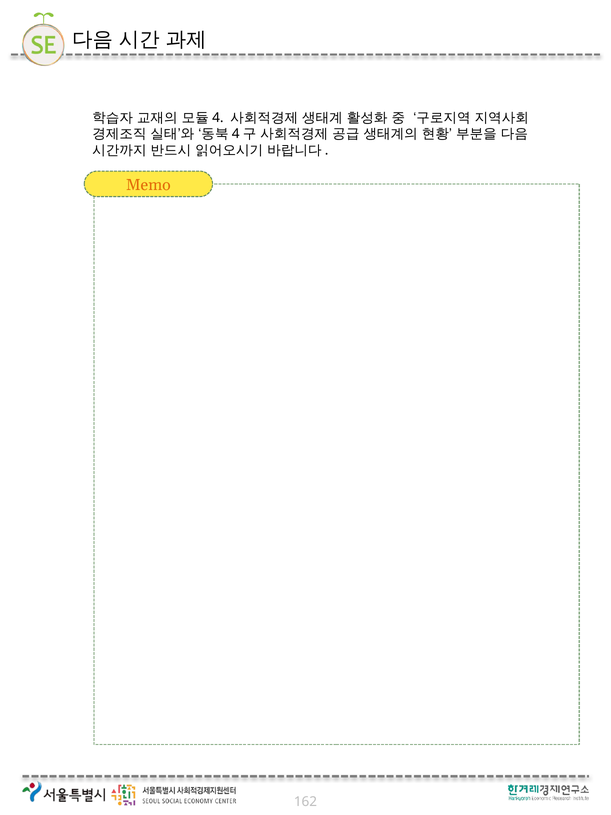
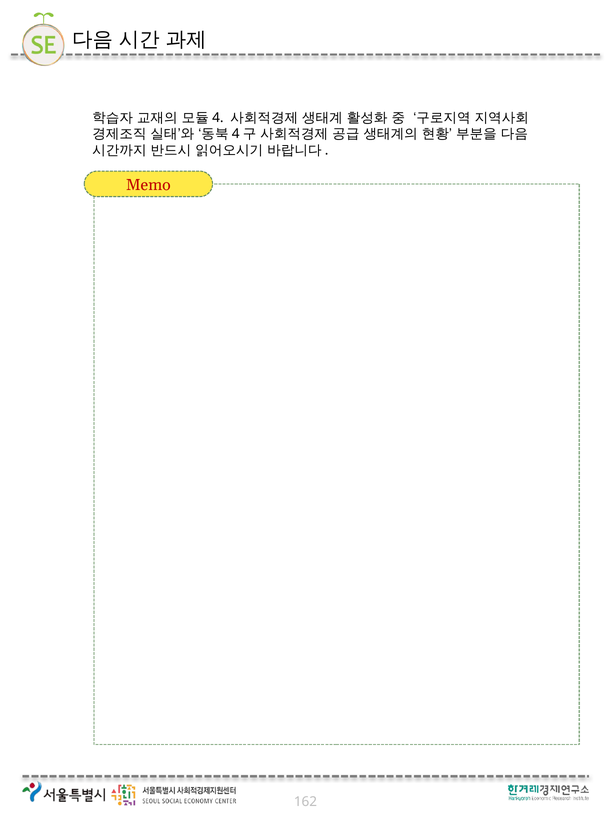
Memo colour: orange -> red (148, 185)
